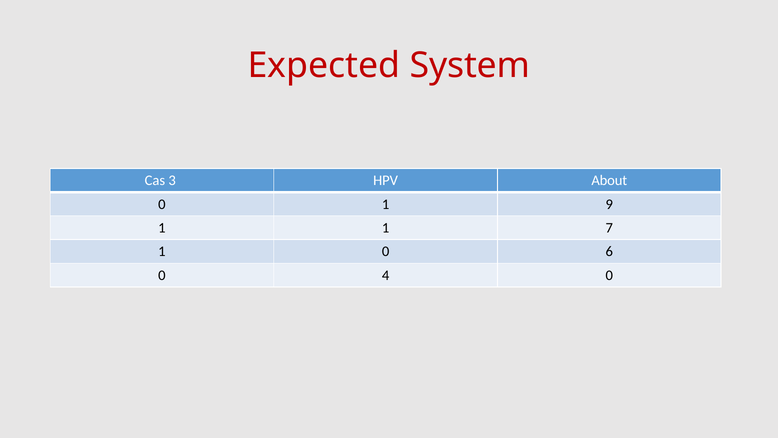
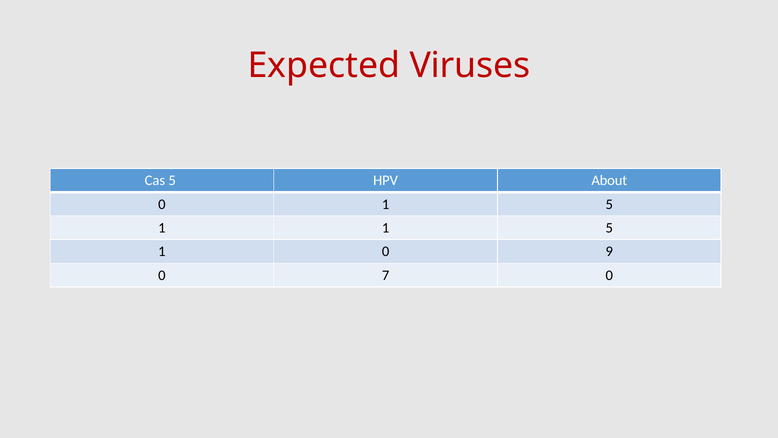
System: System -> Viruses (470, 65)
Cas 3: 3 -> 5 (172, 180)
0 1 9: 9 -> 5 (609, 204)
1 1 7: 7 -> 5 (609, 228)
6: 6 -> 9 (609, 251)
4: 4 -> 7 (386, 275)
